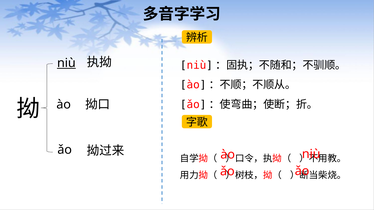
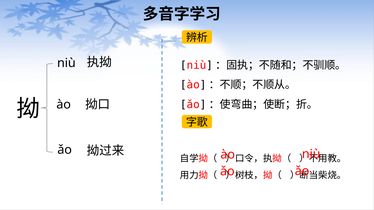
niù underline: present -> none (66, 63)
